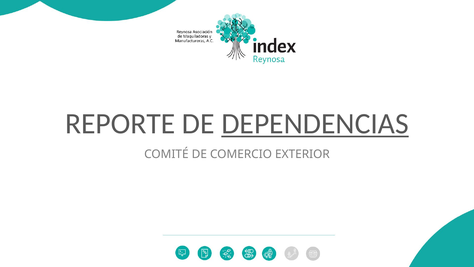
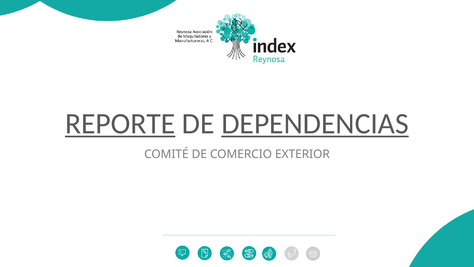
REPORTE underline: none -> present (120, 124)
